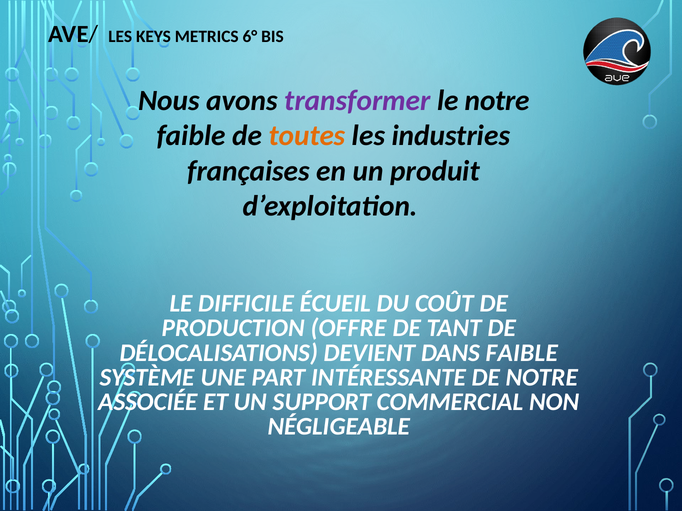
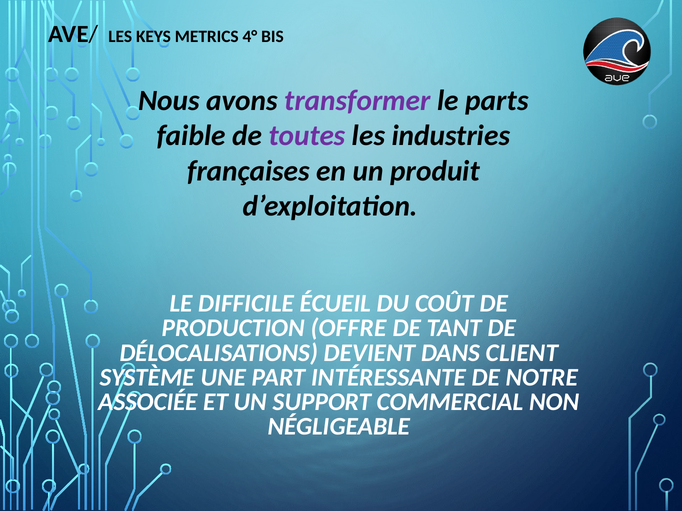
6°: 6° -> 4° (250, 37)
le notre: notre -> parts (497, 101)
toutes colour: orange -> purple (307, 136)
DANS FAIBLE: FAIBLE -> CLIENT (522, 353)
